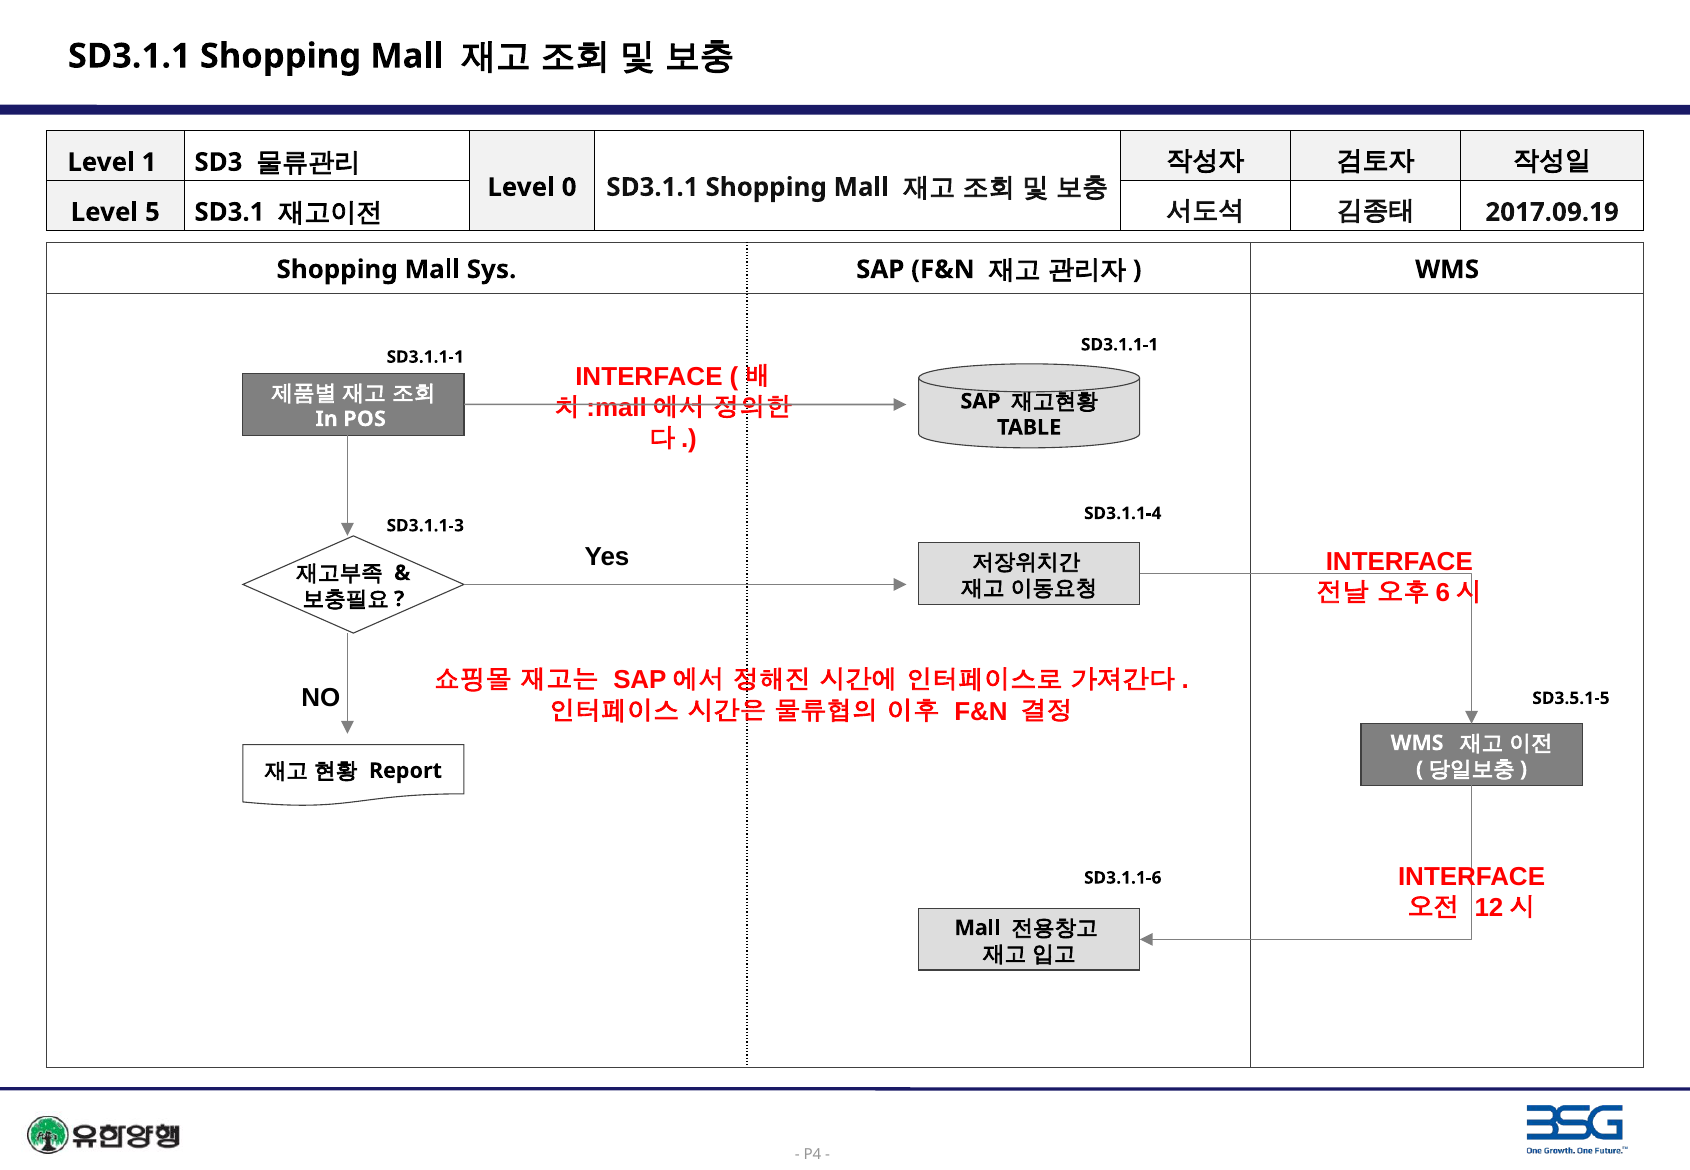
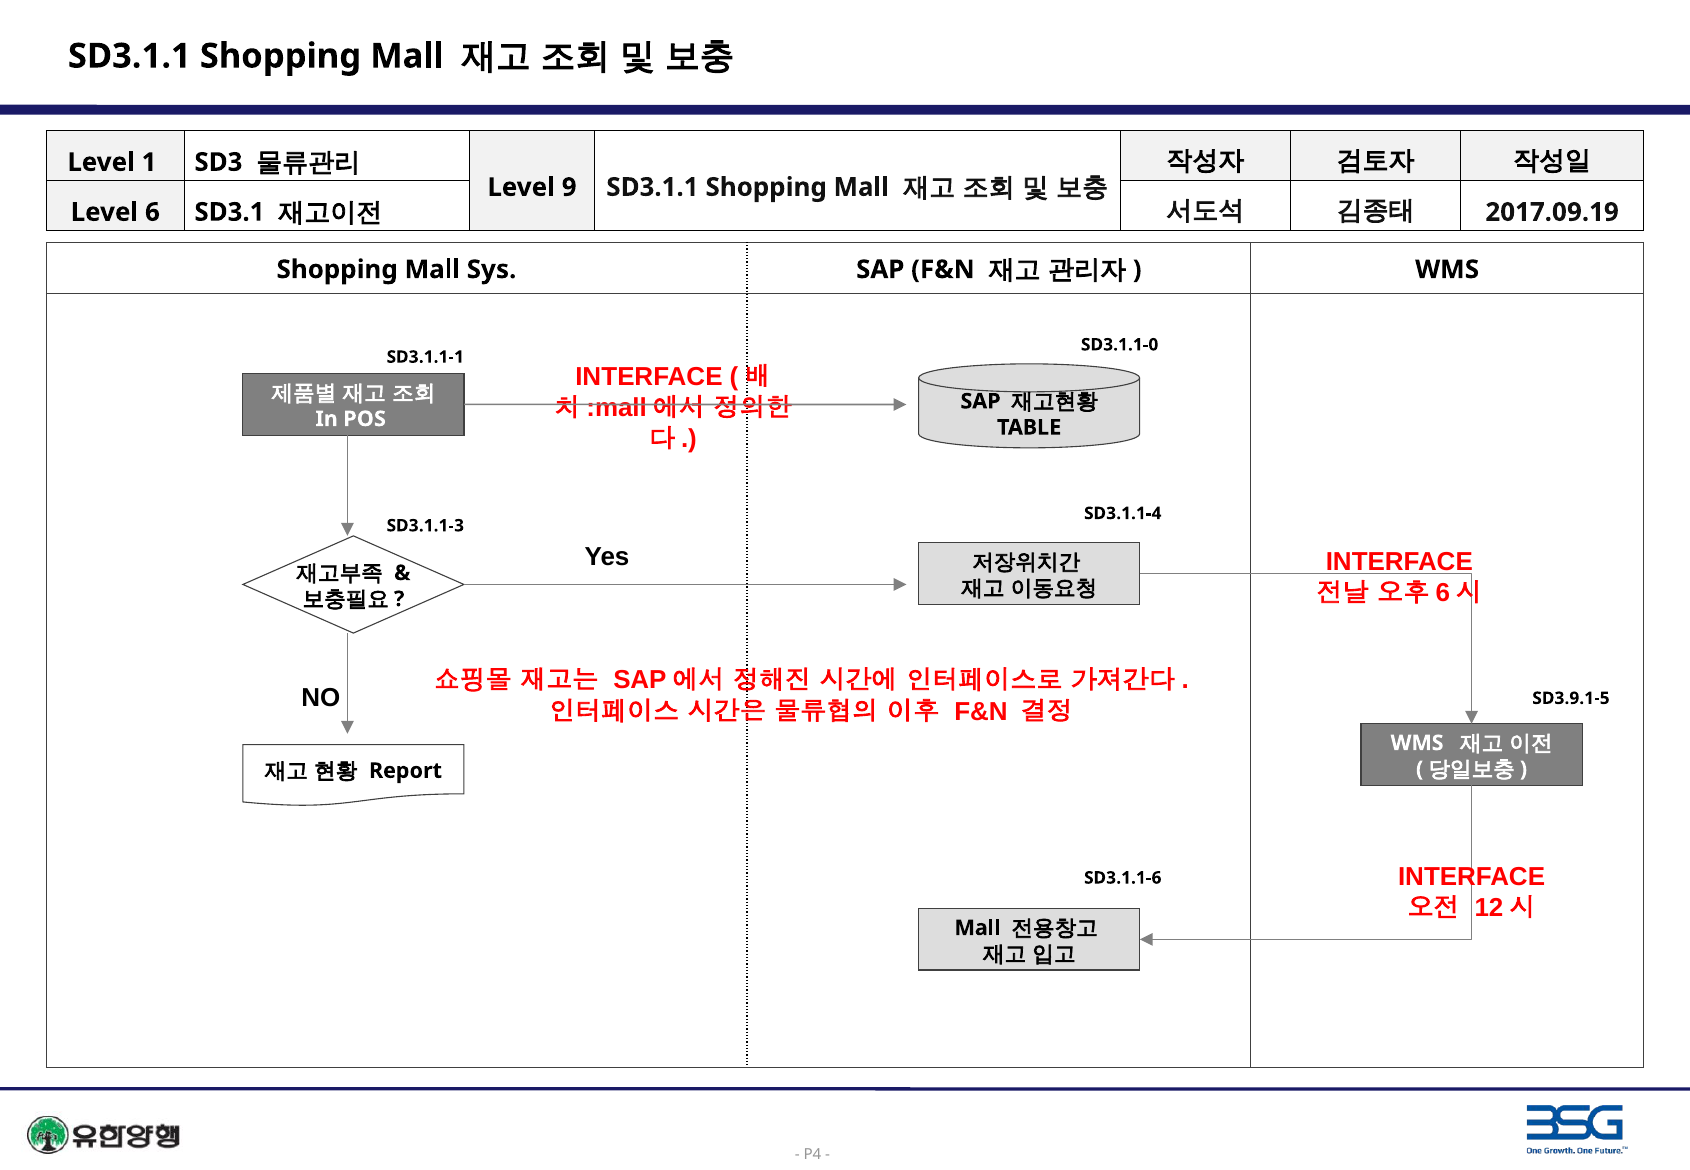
0: 0 -> 9 (569, 187)
5: 5 -> 6 (152, 212)
SD3.1.1-1: SD3.1.1-1 -> SD3.1.1-0 (1120, 345)
SD3.5.1-5: SD3.5.1-5 -> SD3.9.1-5 (1571, 698)
